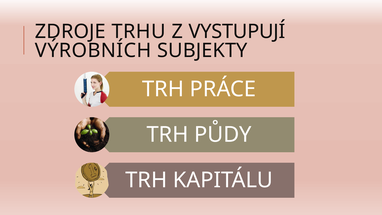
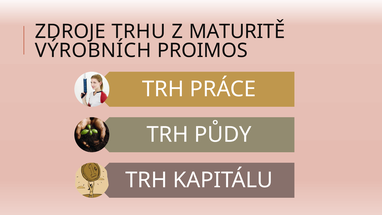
VYSTUPUJÍ: VYSTUPUJÍ -> MATURITĚ (237, 31)
SUBJEKTY: SUBJEKTY -> PROIMOS (202, 51)
